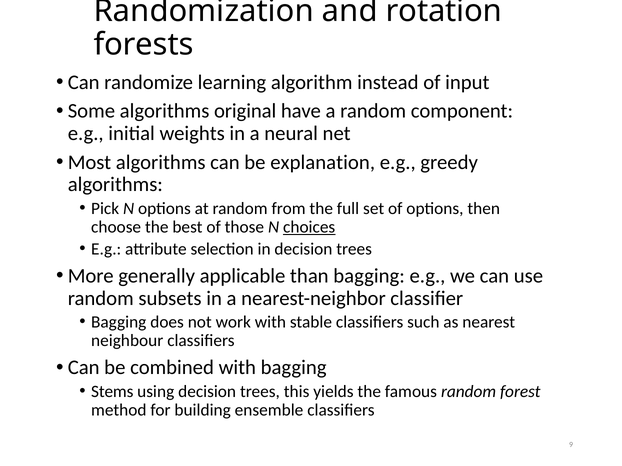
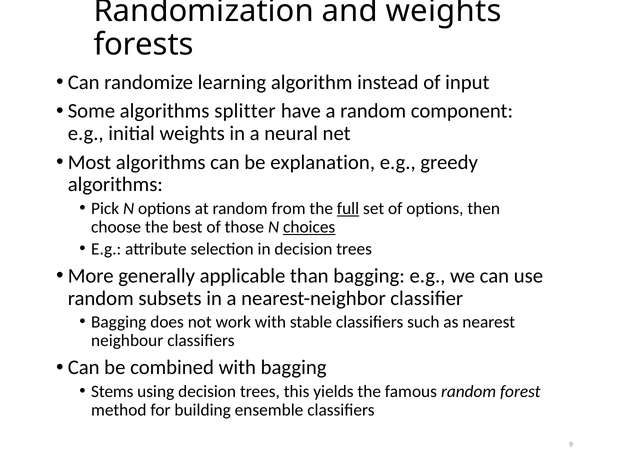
and rotation: rotation -> weights (444, 11)
original: original -> splitter (245, 111)
full underline: none -> present (348, 209)
